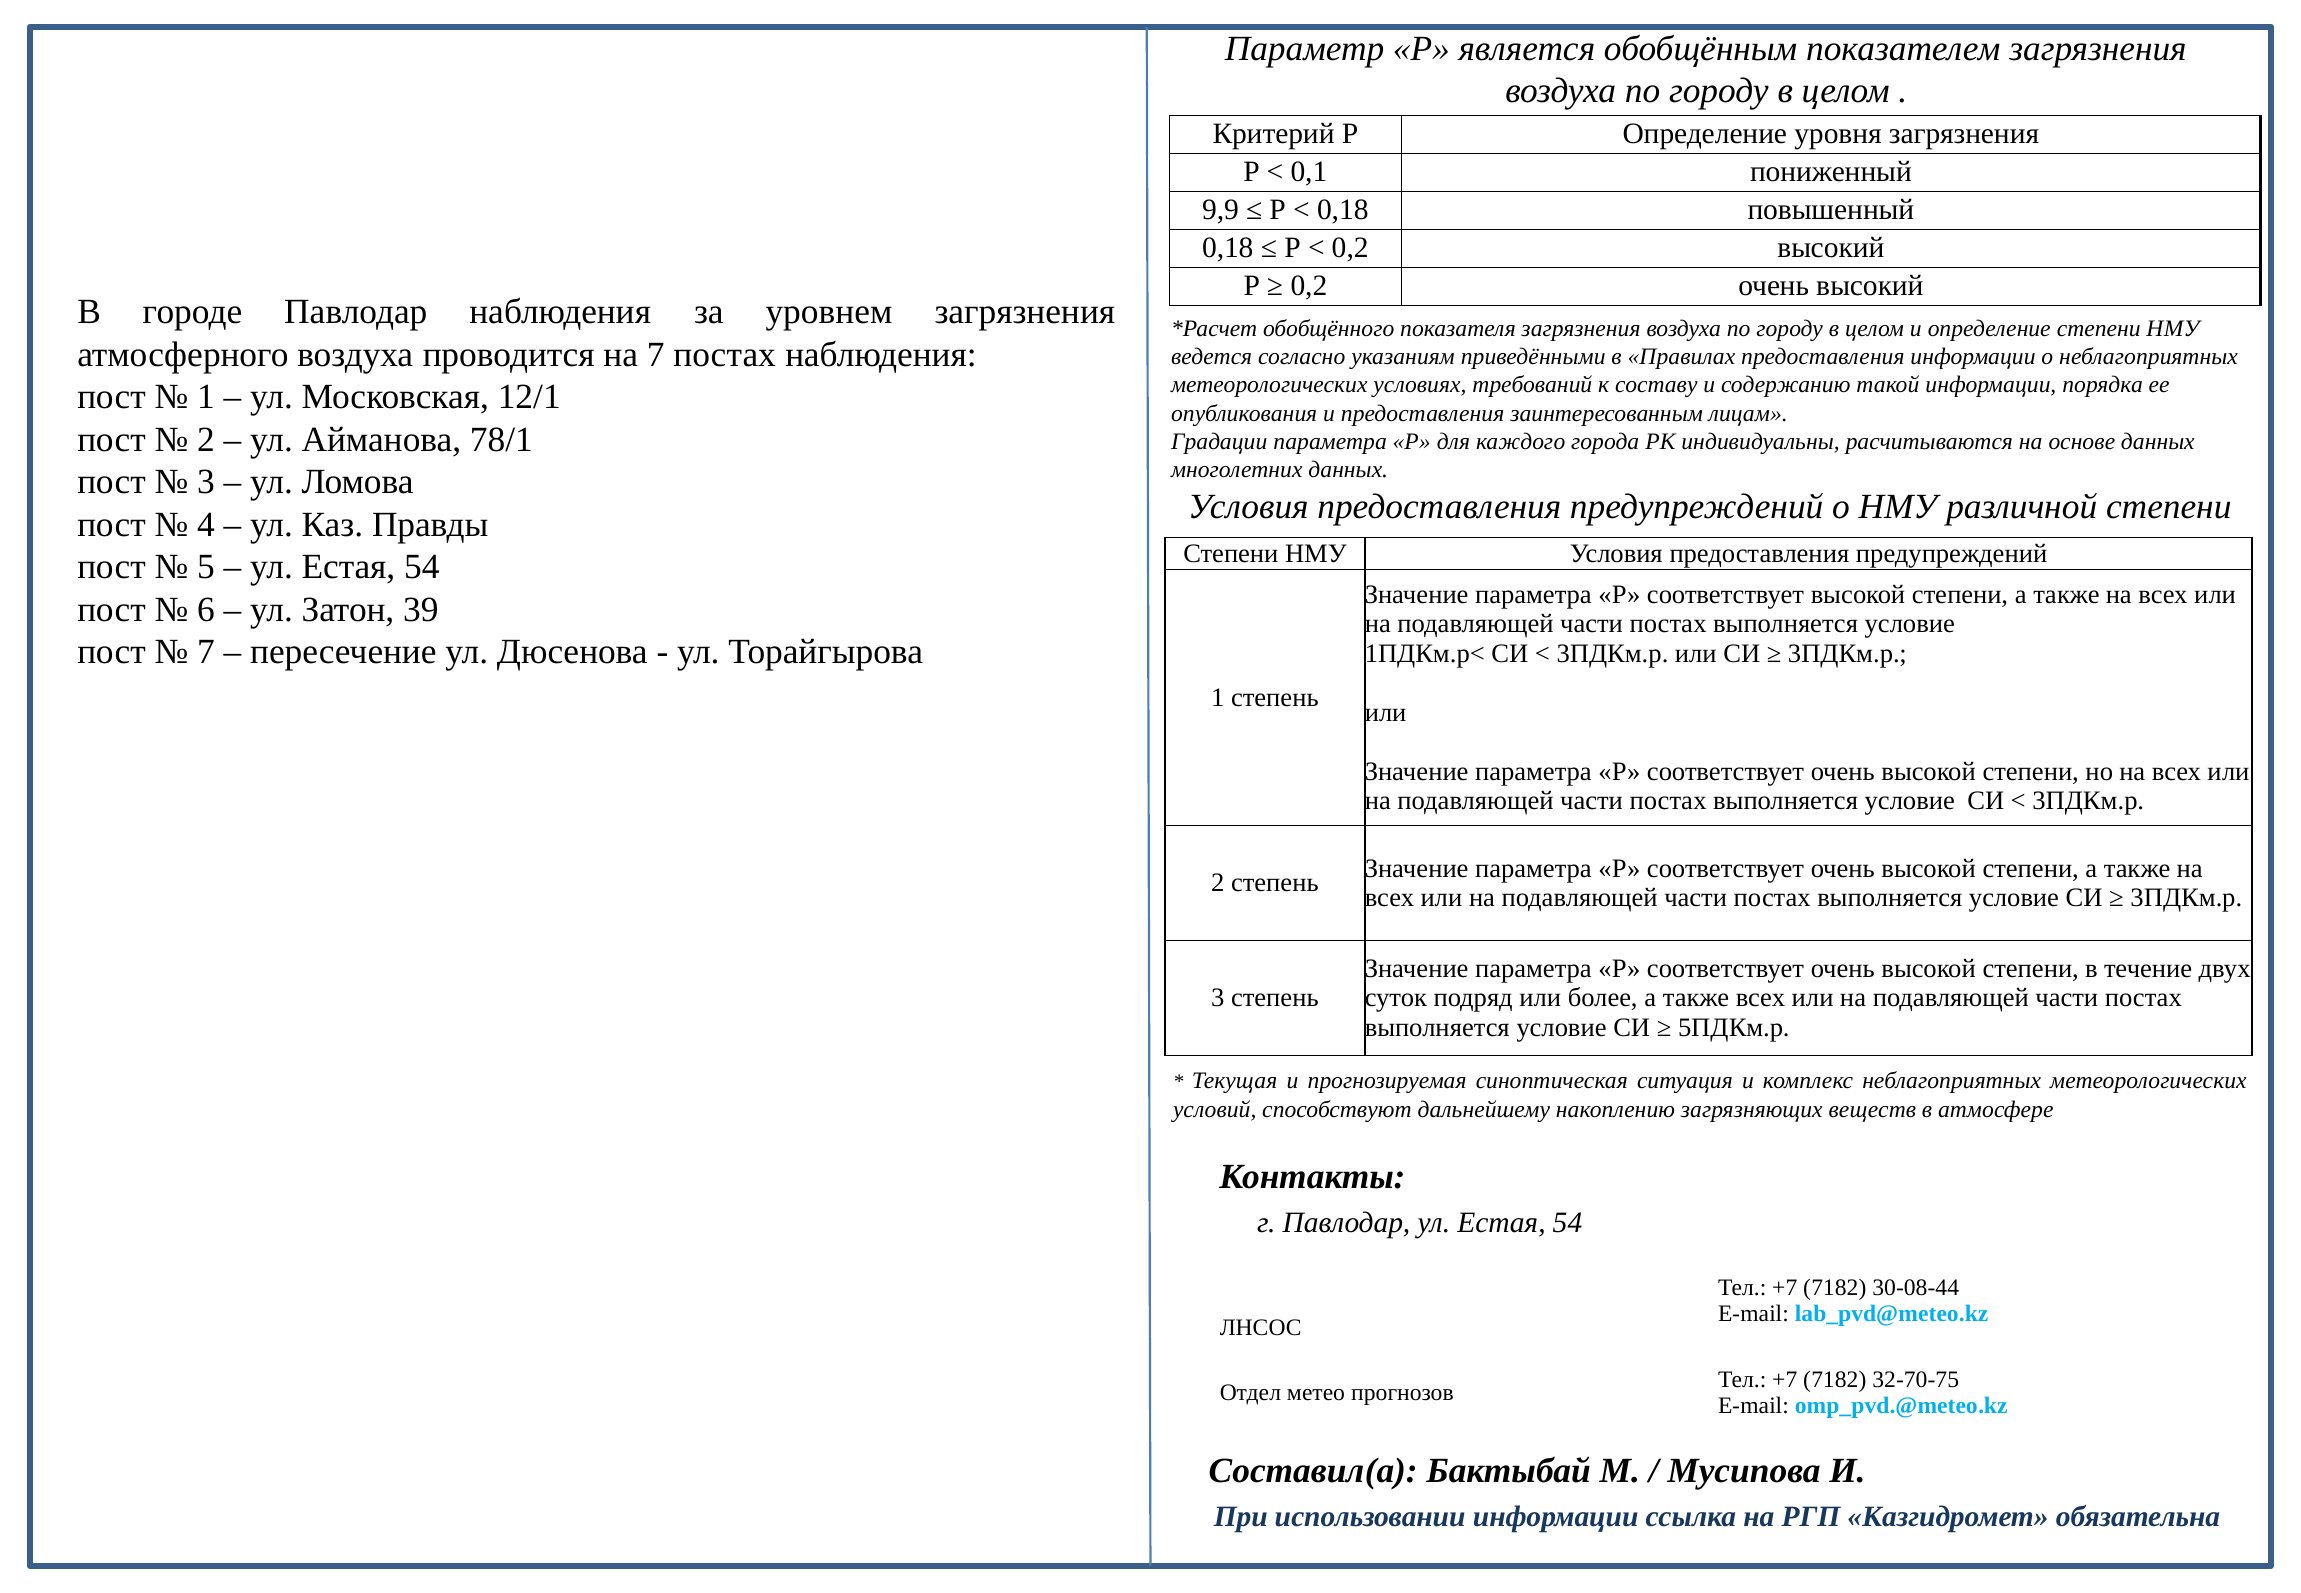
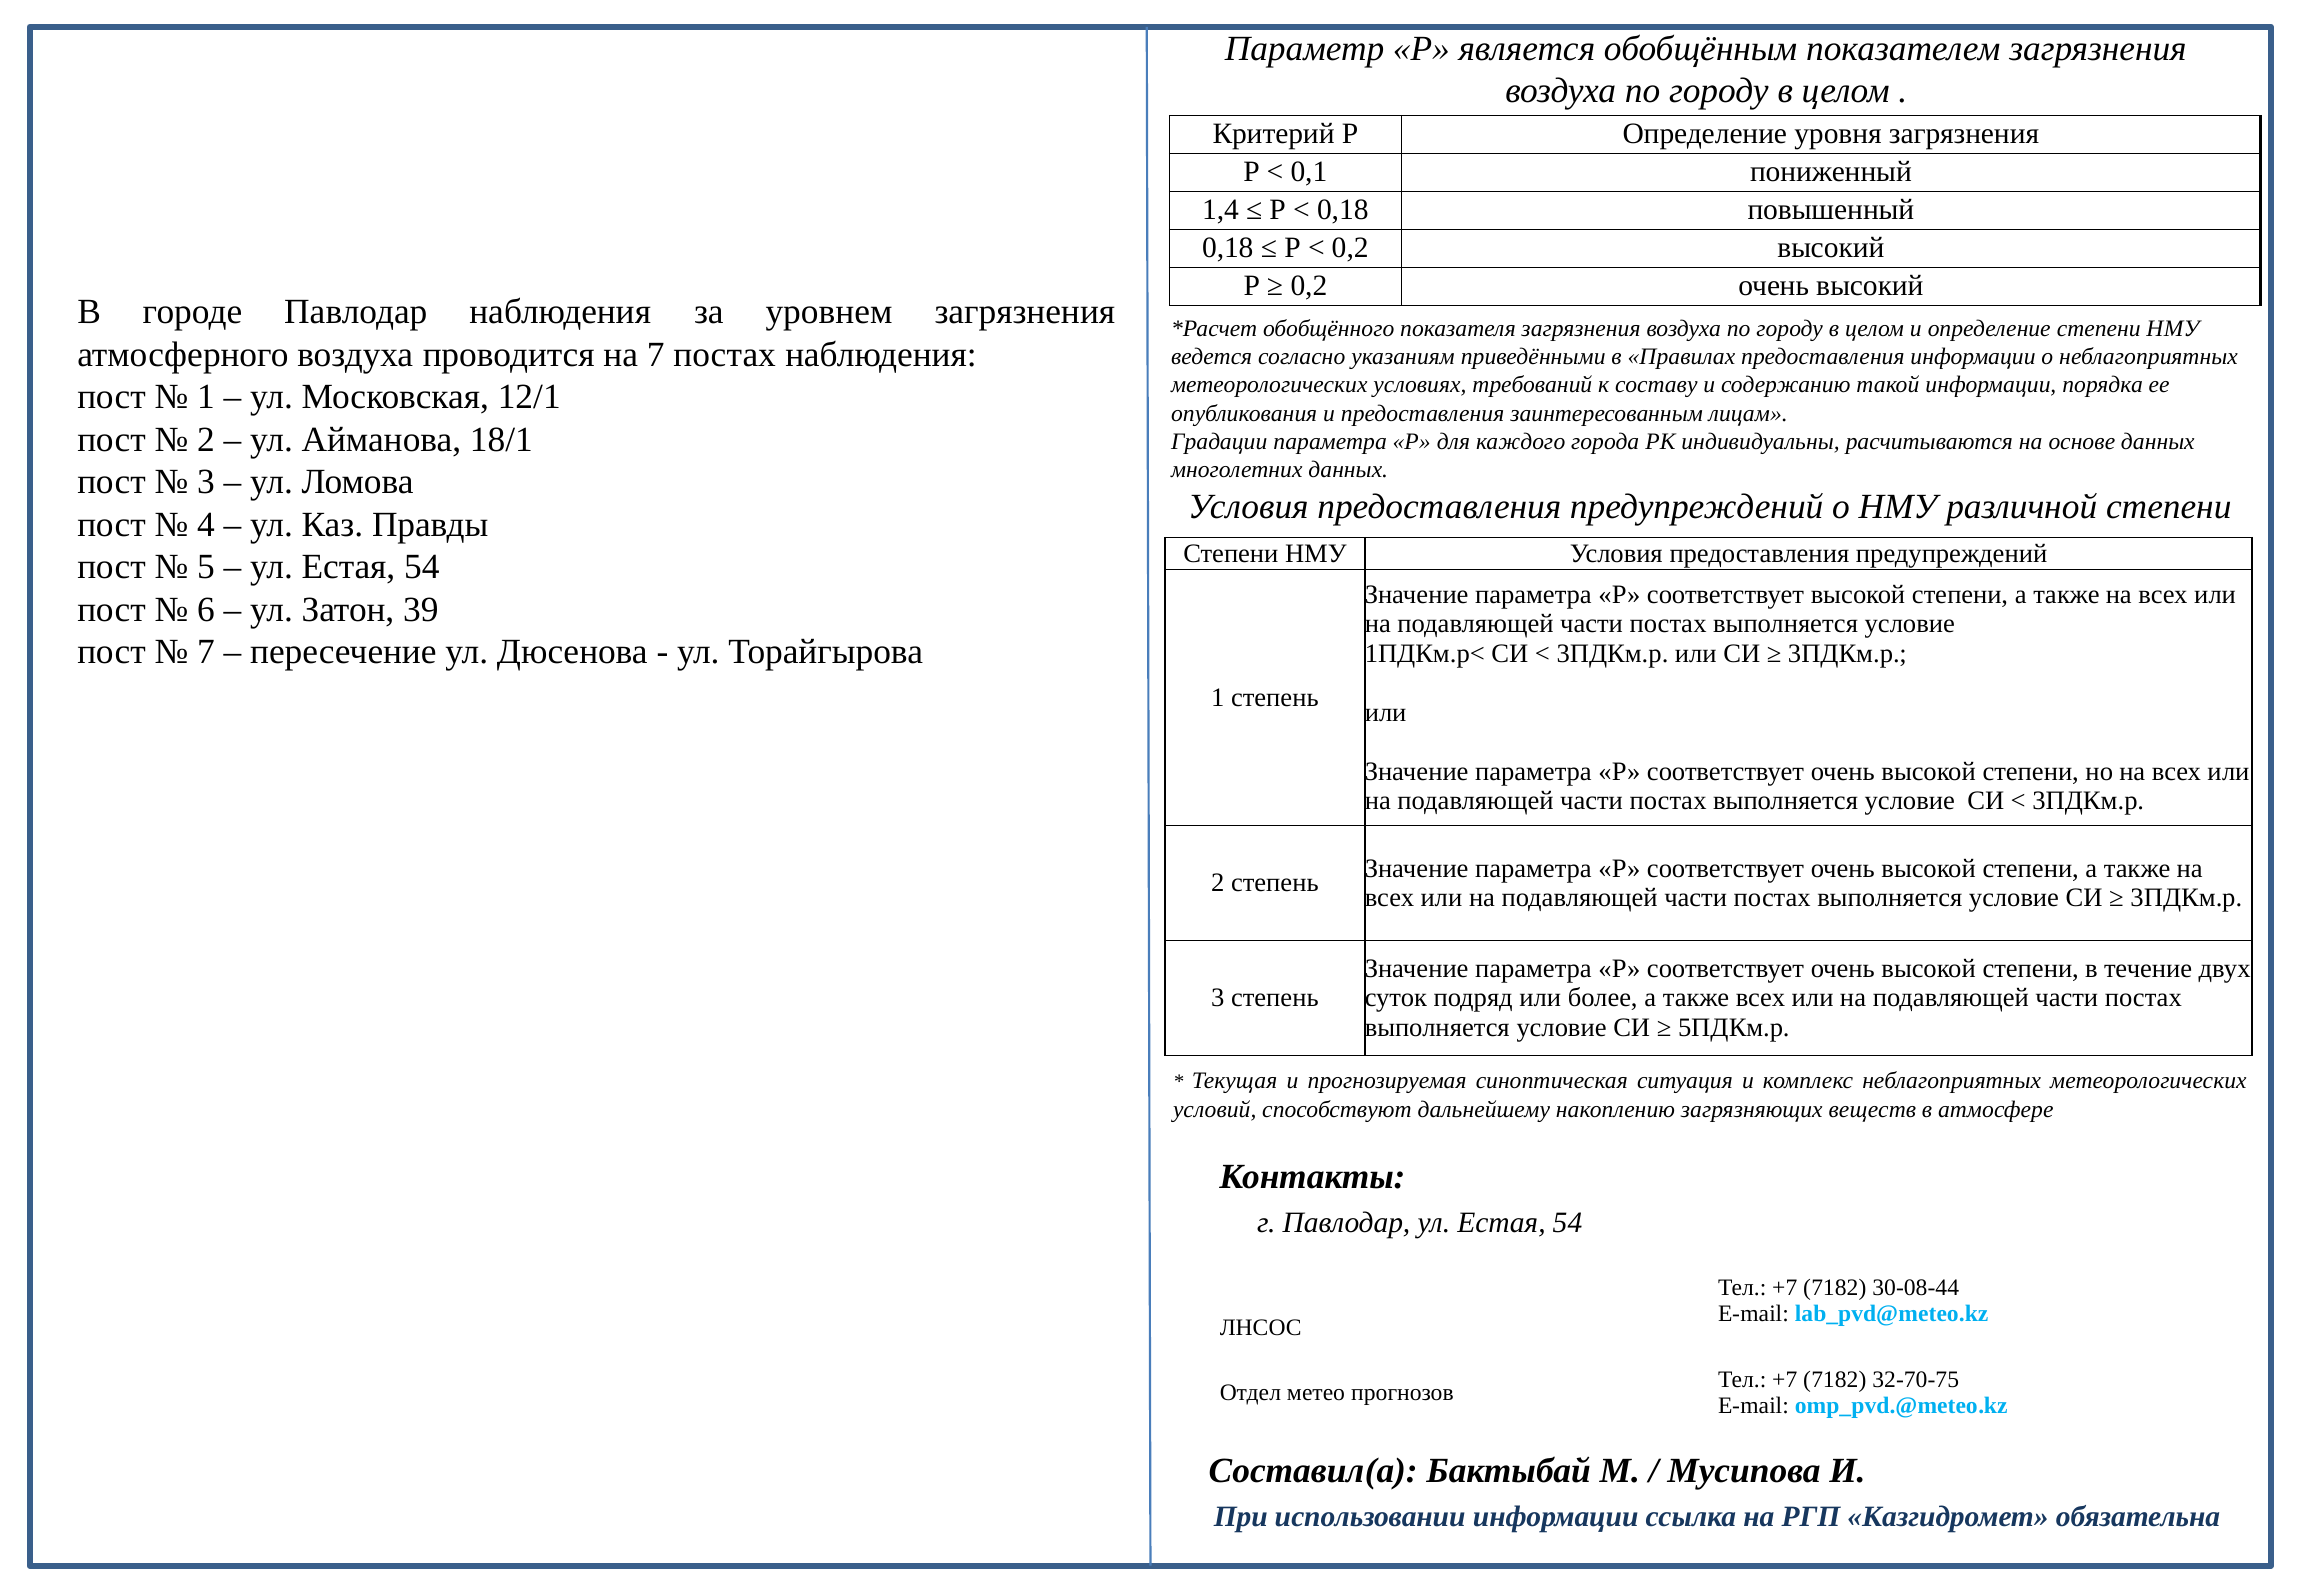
9,9: 9,9 -> 1,4 (1221, 210)
78/1: 78/1 -> 18/1 (501, 439)
